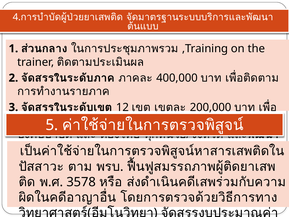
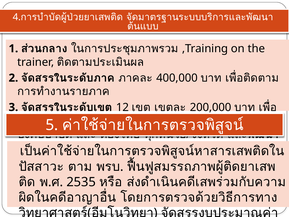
3578: 3578 -> 2535 (81, 182)
